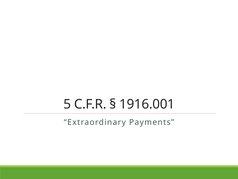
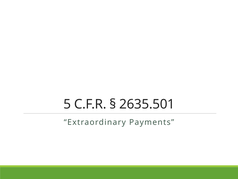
1916.001: 1916.001 -> 2635.501 (147, 104)
